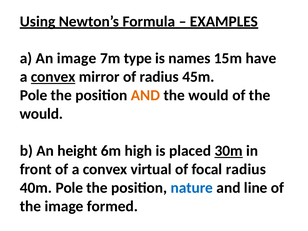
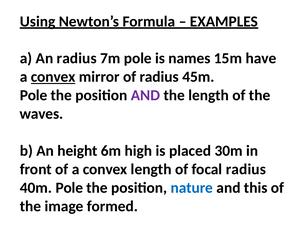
An image: image -> radius (77, 58)
7m type: type -> pole (138, 58)
AND colour: orange -> purple (145, 95)
would: would -> length (209, 95)
would: would -> waves (41, 114)
30m underline: present -> none (229, 151)
convex virtual: virtual -> length (151, 169)
line: line -> this (256, 188)
